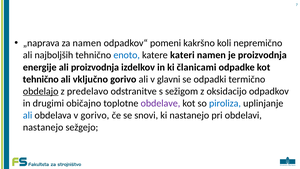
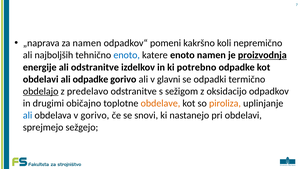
katere kateri: kateri -> enoto (182, 55)
proizvodnja underline: none -> present (262, 55)
ali proizvodnja: proizvodnja -> odstranitve (95, 67)
članicami: članicami -> potrebno (197, 67)
tehnično: tehnično -> obdelavi (41, 79)
ali vključno: vključno -> odpadke (90, 79)
obdelave colour: purple -> orange (160, 103)
piroliza colour: blue -> orange (225, 103)
nastanejo: nastanejo -> sprejmejo (43, 127)
